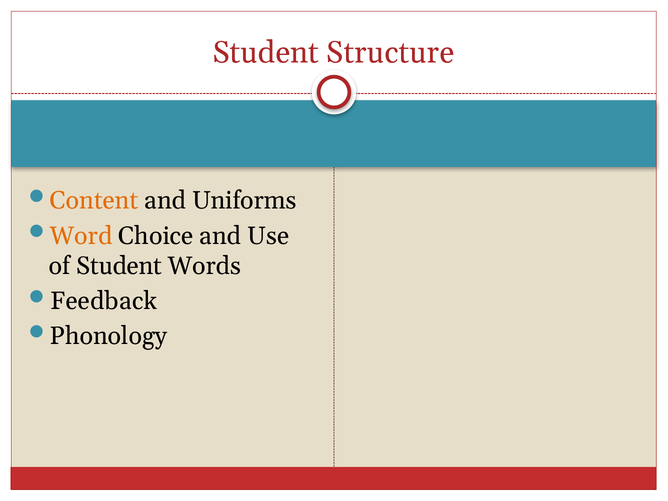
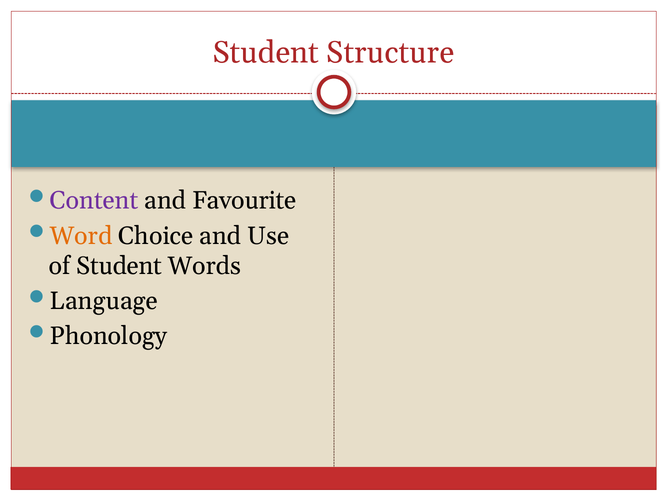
Content colour: orange -> purple (94, 201)
Uniforms: Uniforms -> Favourite (244, 201)
Feedback: Feedback -> Language (104, 301)
